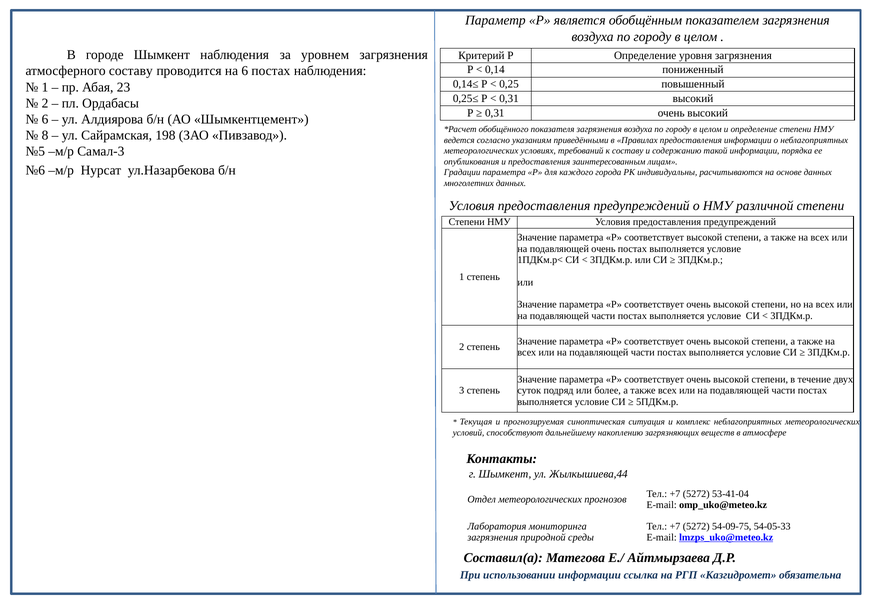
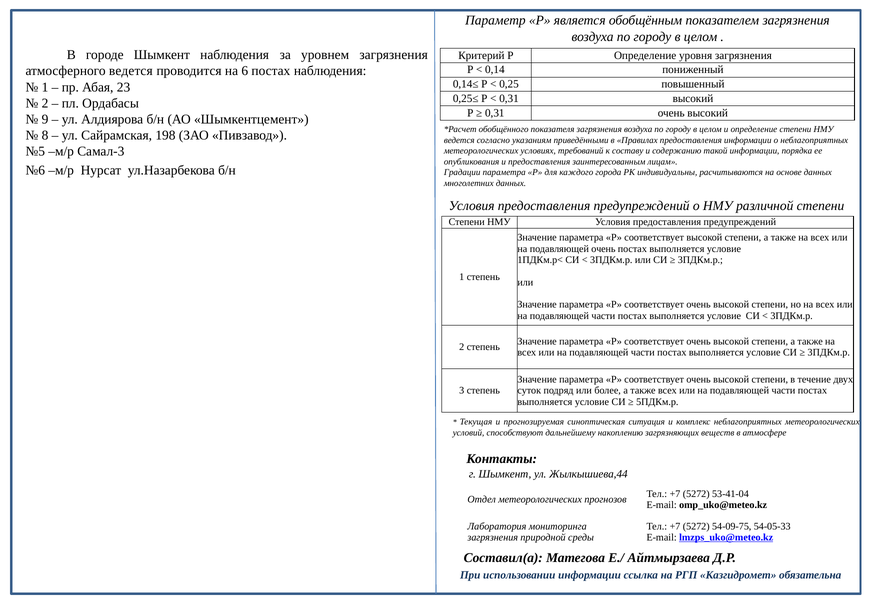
атмосферного составу: составу -> ведется (131, 71)
6: 6 -> 9 (45, 119)
